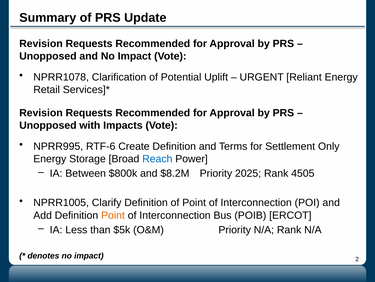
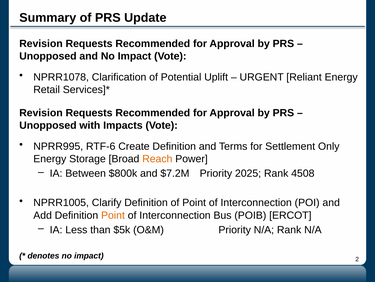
Reach colour: blue -> orange (157, 158)
$8.2M: $8.2M -> $7.2M (175, 173)
4505: 4505 -> 4508 (303, 173)
